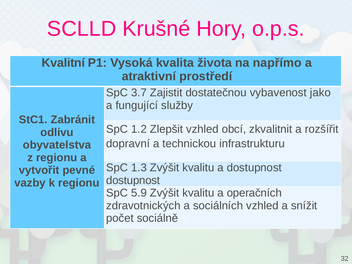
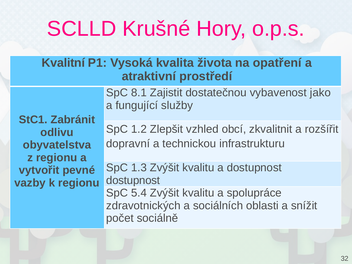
napřímo: napřímo -> opatření (277, 63)
3.7: 3.7 -> 8.1 (139, 93)
5.9: 5.9 -> 5.4 (139, 193)
operačních: operačních -> spolupráce (254, 193)
sociálních vzhled: vzhled -> oblasti (262, 206)
